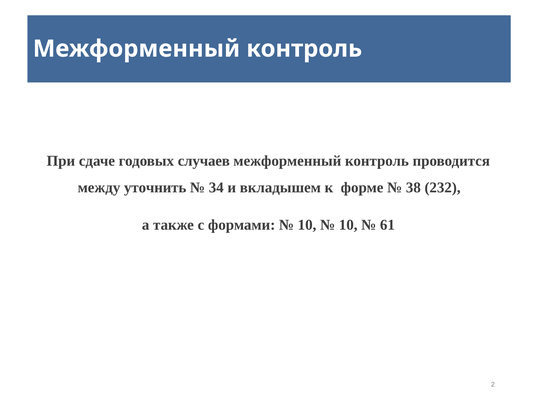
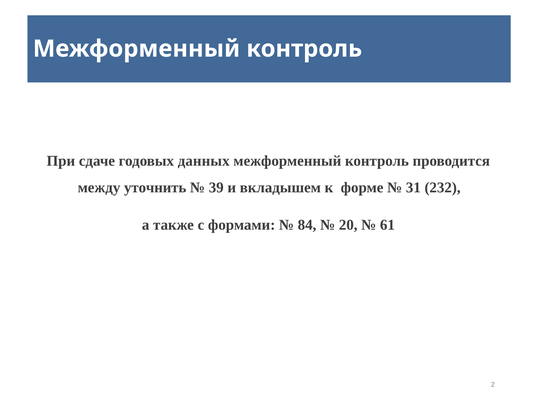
случаев: случаев -> данных (204, 161)
34: 34 -> 39 (216, 188)
38: 38 -> 31 (413, 188)
10: 10 -> 84 (307, 225)
10: 10 -> 20 (348, 225)
